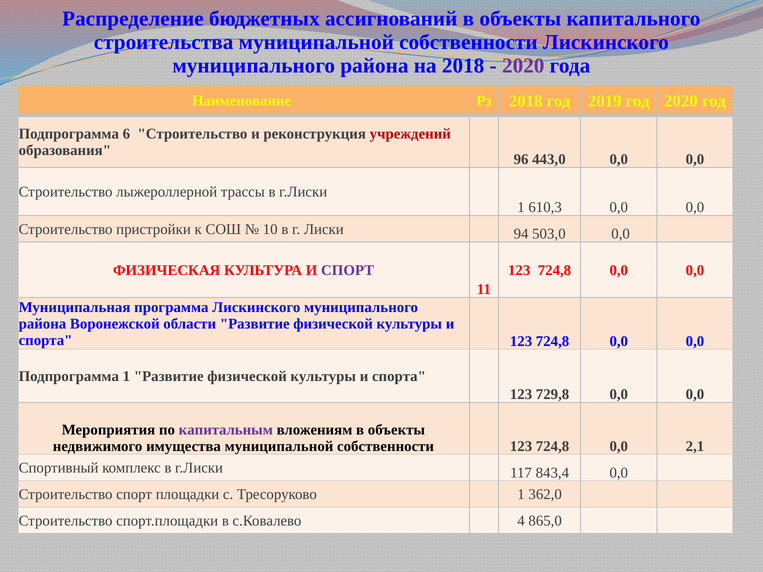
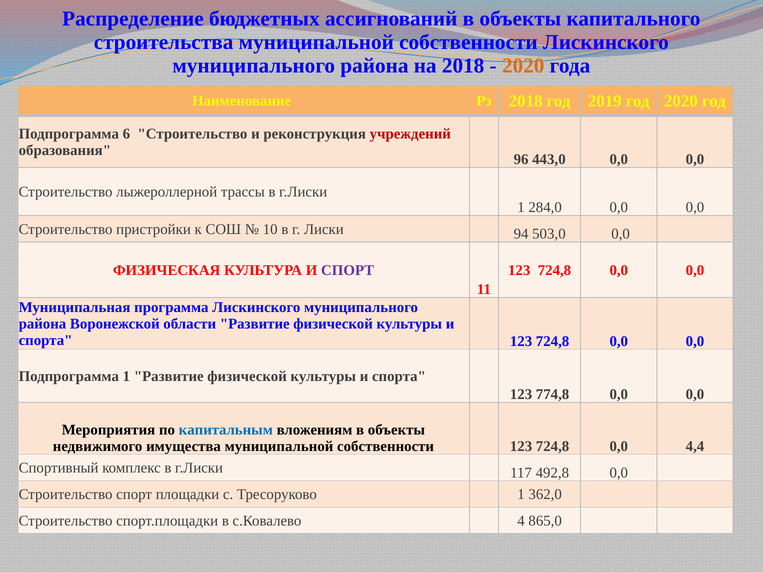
2020 colour: purple -> orange (523, 66)
610,3: 610,3 -> 284,0 (545, 208)
729,8: 729,8 -> 774,8 (553, 395)
капитальным colour: purple -> blue (226, 430)
2,1: 2,1 -> 4,4 (695, 446)
843,4: 843,4 -> 492,8 (552, 473)
